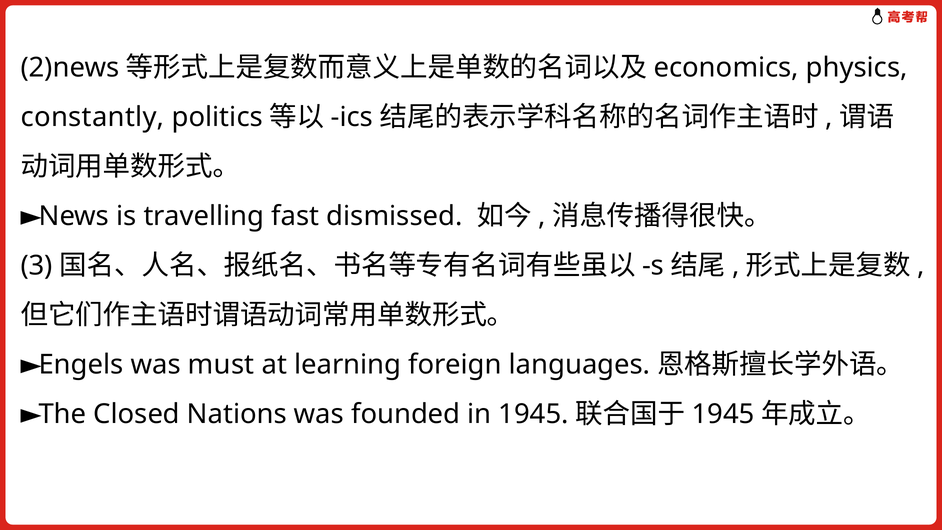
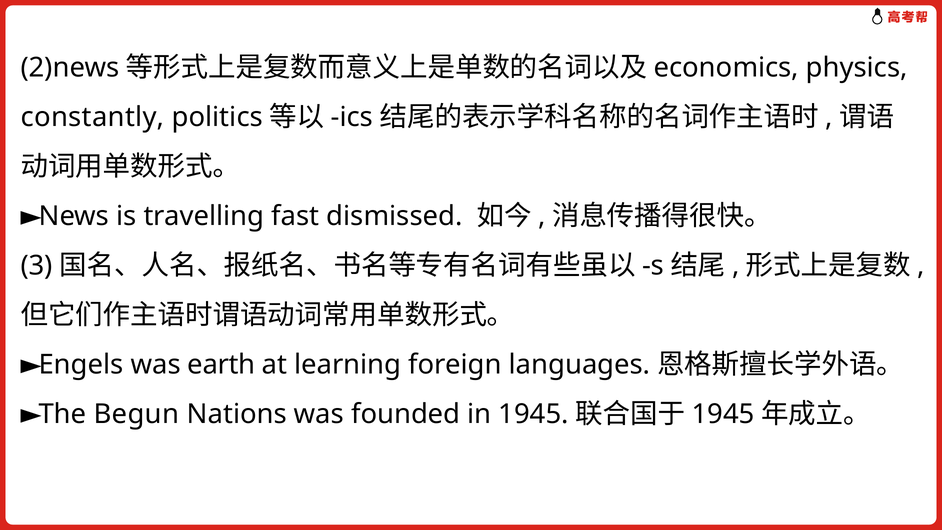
must: must -> earth (221, 365)
Closed: Closed -> Begun (137, 414)
